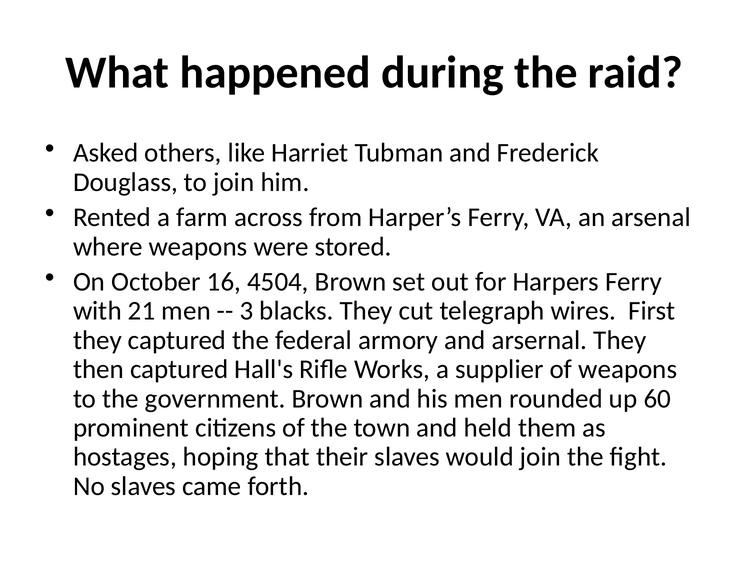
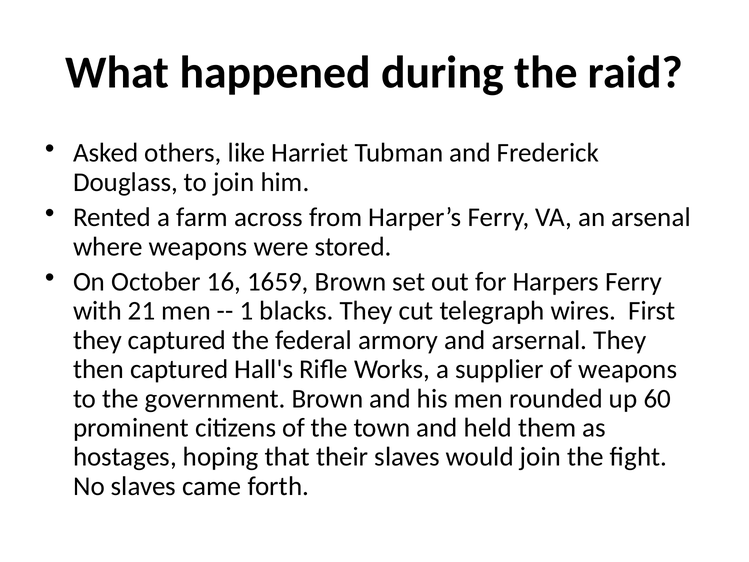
4504: 4504 -> 1659 (278, 282)
3: 3 -> 1 (246, 311)
